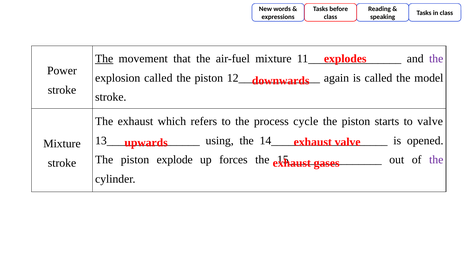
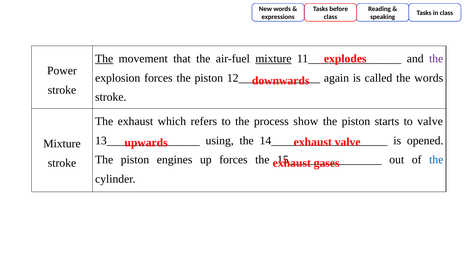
mixture underline: none -> present (273, 59)
explosion called: called -> forces (158, 78)
the model: model -> words (429, 78)
cycle: cycle -> show (306, 122)
explode: explode -> engines (175, 160)
the colour: purple -> blue (436, 160)
